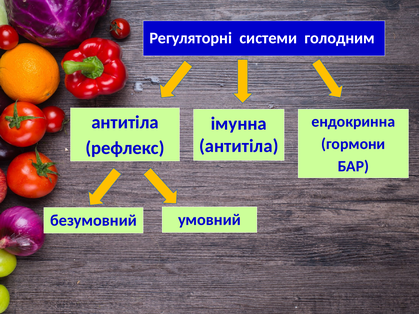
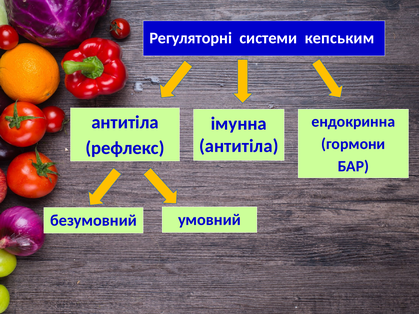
голодним: голодним -> кепським (340, 38)
